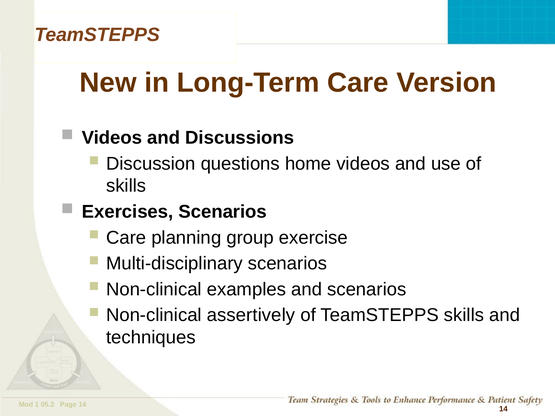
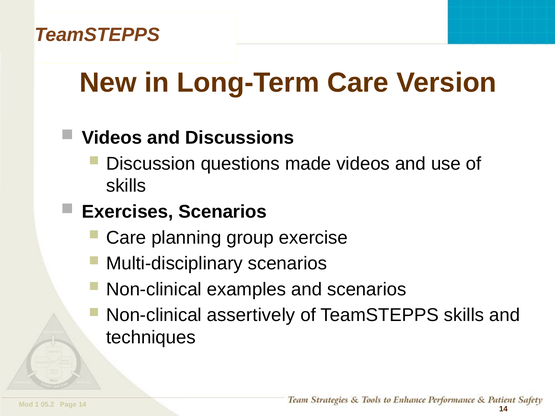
home: home -> made (308, 164)
